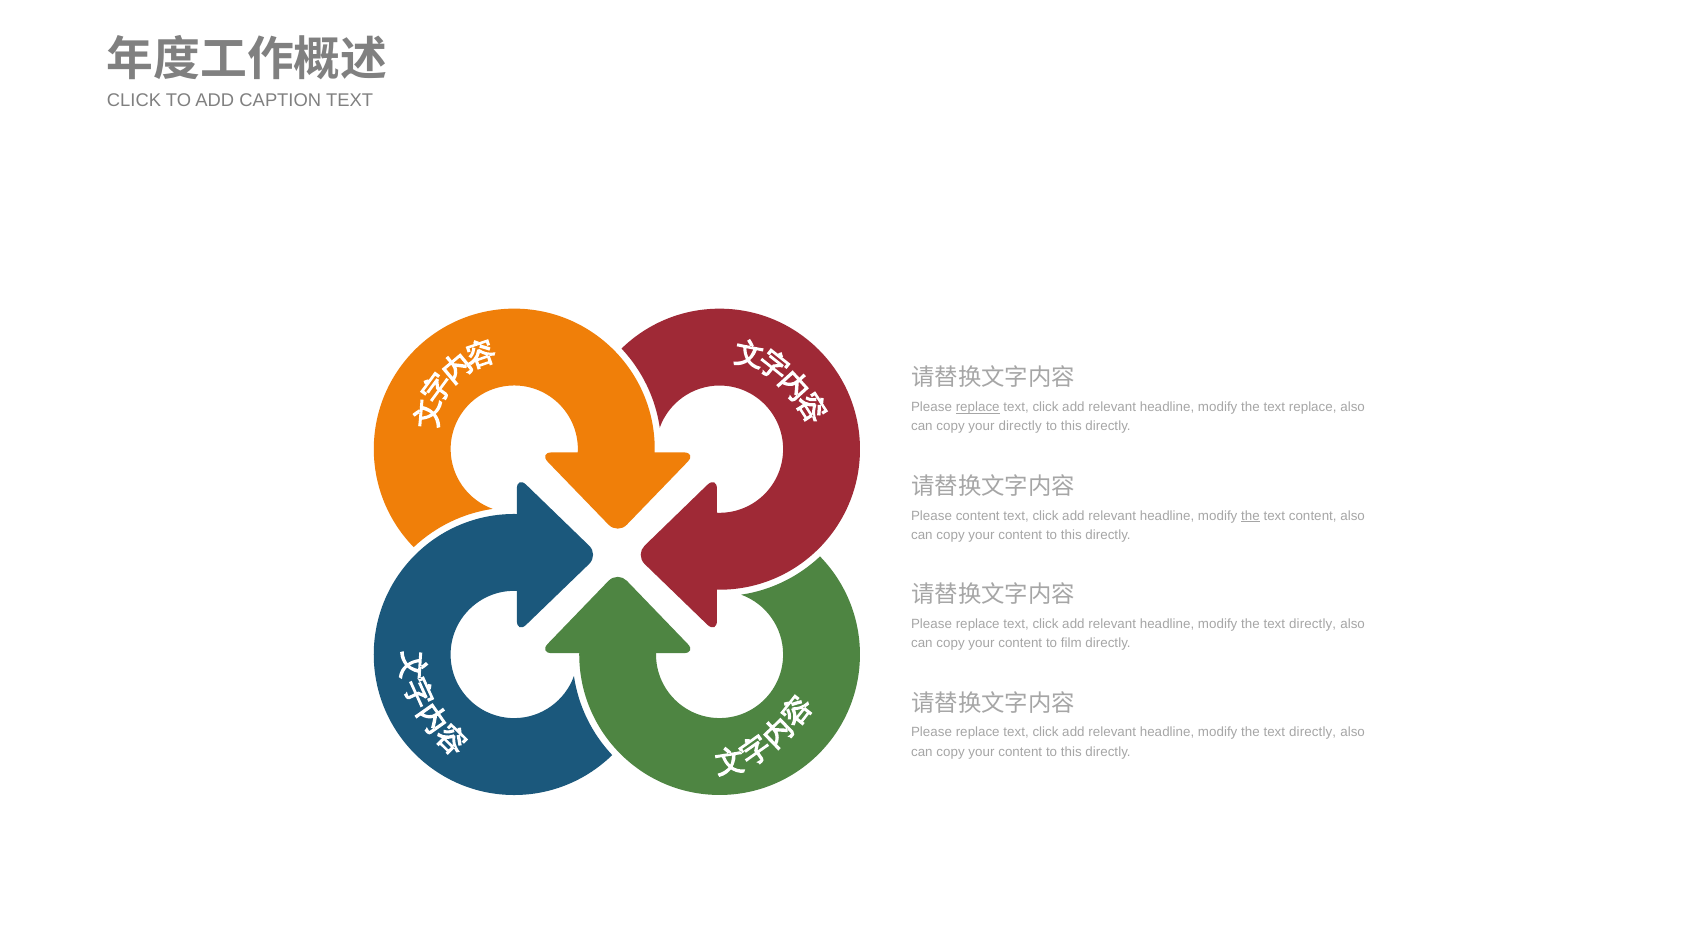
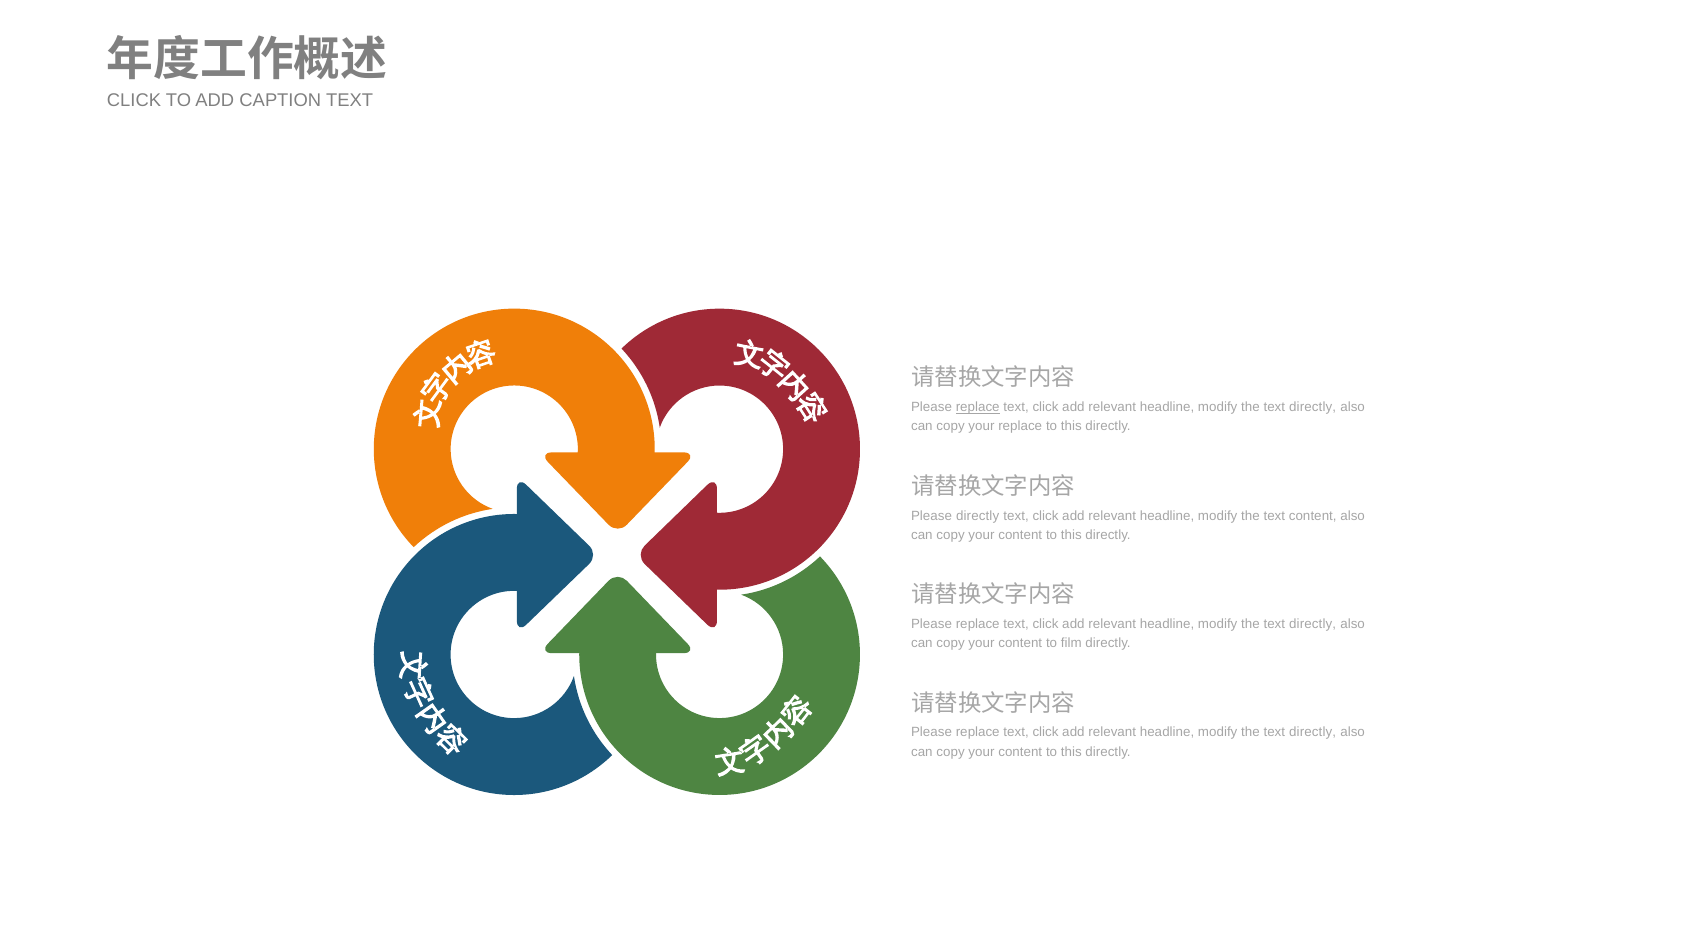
replace: replace -> directly (1313, 407)
your directly: directly -> replace (1020, 426)
Please content: content -> directly (978, 516)
the underline: present -> none (1250, 516)
